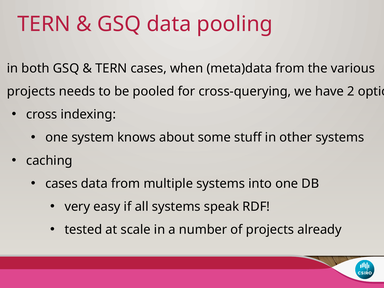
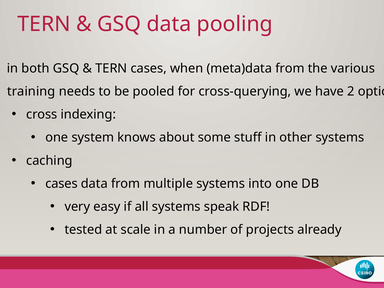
projects: projects -> training (31, 91)
